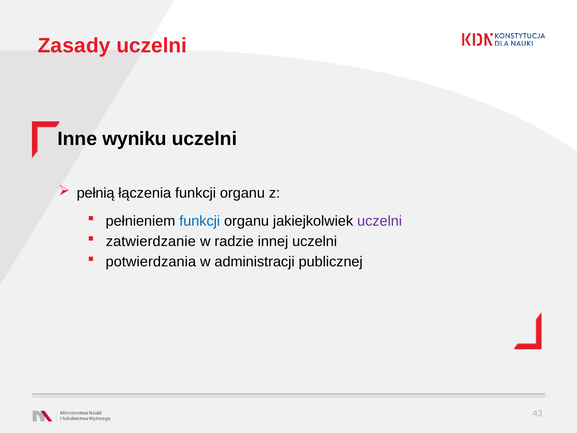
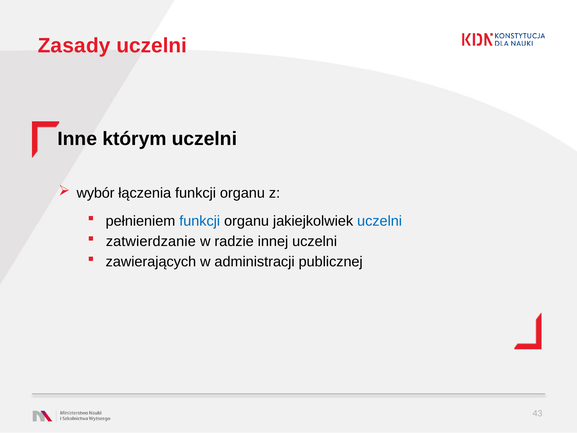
wyniku: wyniku -> którym (134, 139)
pełnią: pełnią -> wybór (96, 193)
uczelni colour: purple -> blue (380, 221)
potwierdzania: potwierdzania -> zawierających (151, 261)
